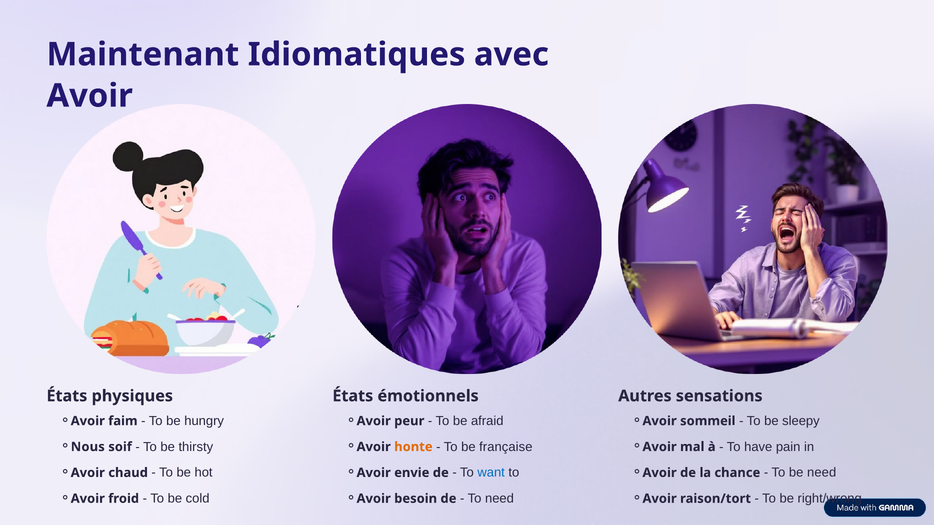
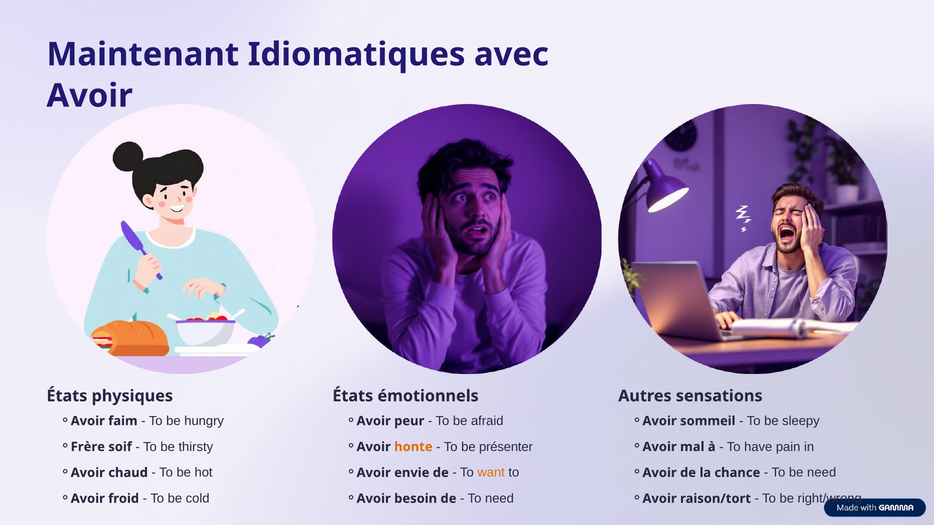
Nous: Nous -> Frère (88, 447)
française: française -> présenter (506, 447)
want colour: blue -> orange (491, 473)
